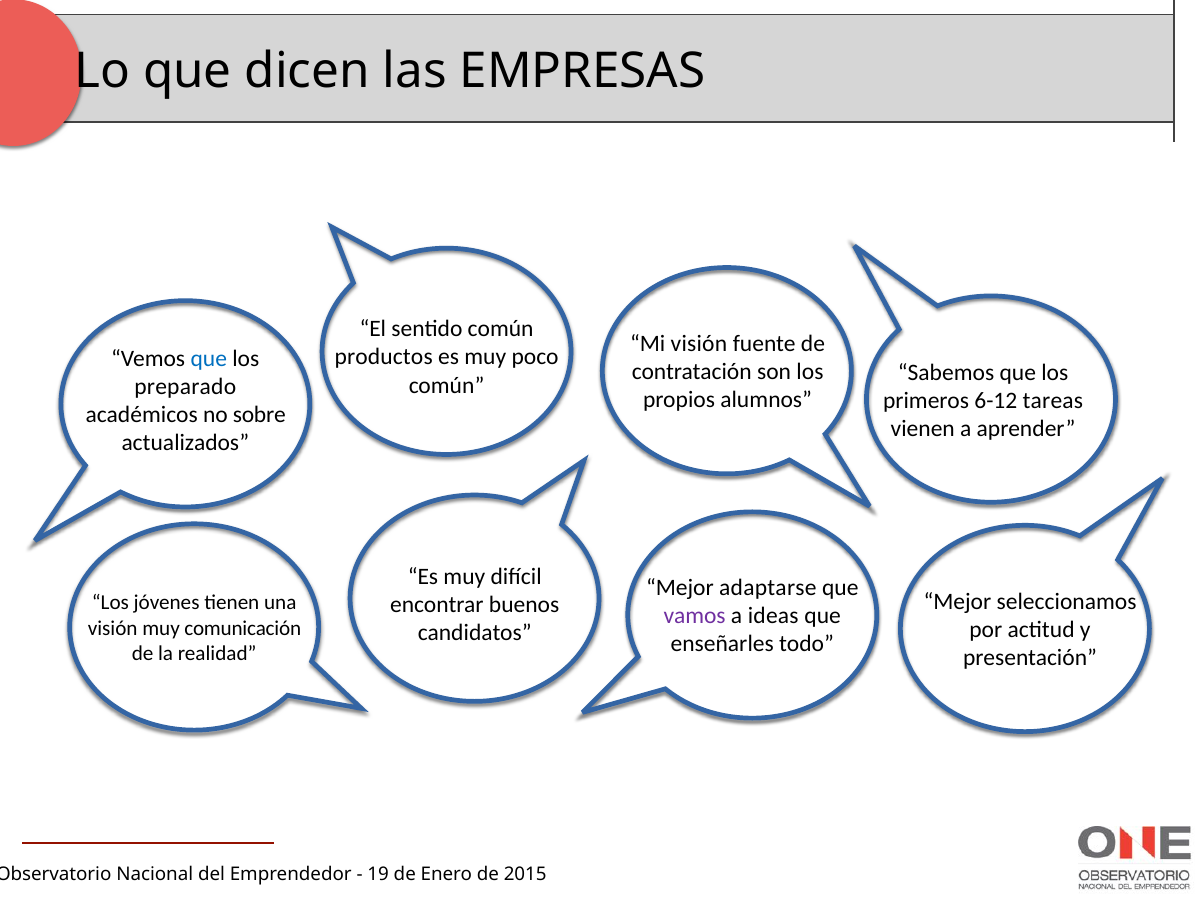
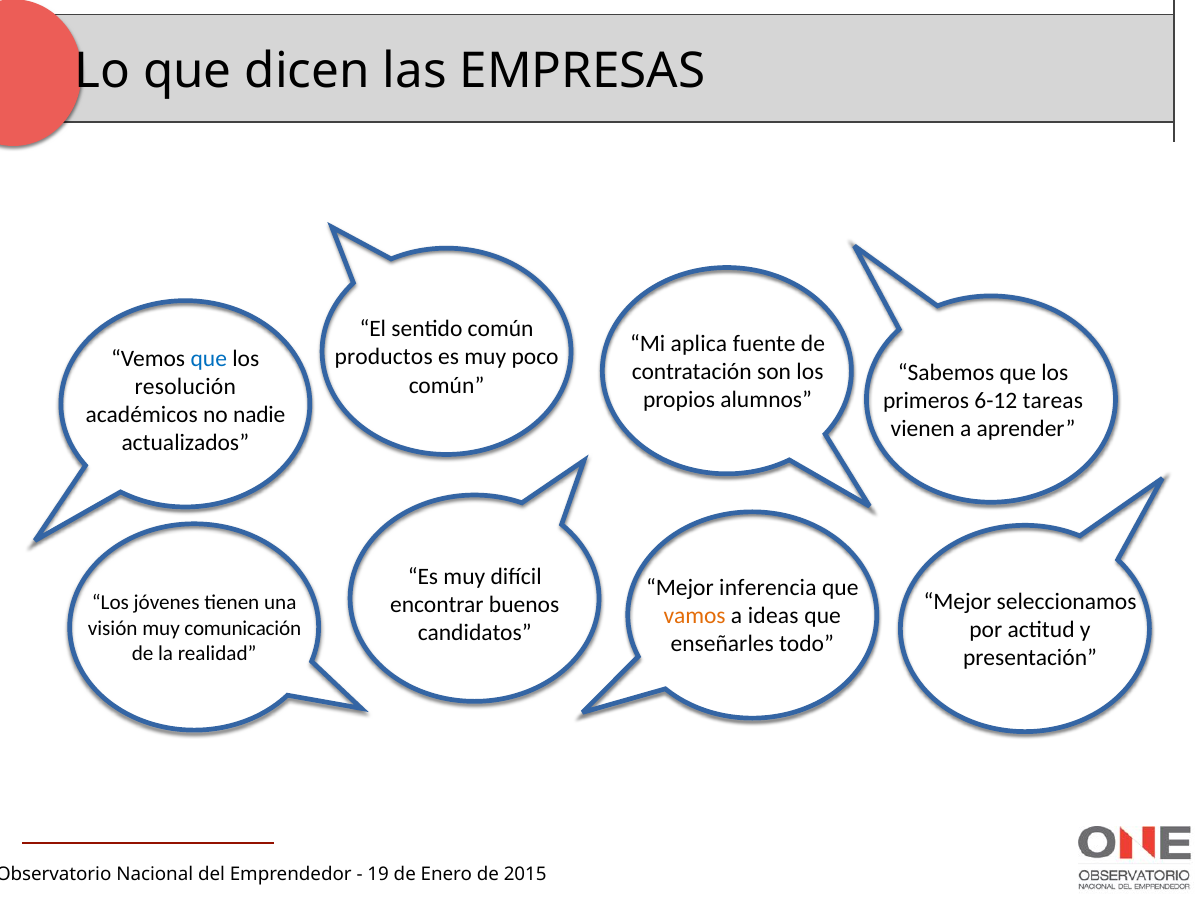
Mi visión: visión -> aplica (699, 344)
preparado: preparado -> resolución (185, 387)
sobre: sobre -> nadie (259, 415)
adaptarse: adaptarse -> inferencia (768, 587)
vamos colour: purple -> orange (695, 615)
